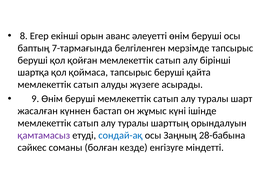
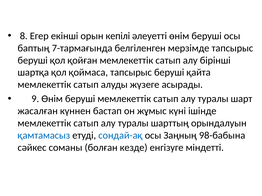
аванс: аванс -> кепілі (118, 36)
қамтамасыз colour: purple -> blue (44, 136)
28-бабына: 28-бабына -> 98-бабына (222, 136)
